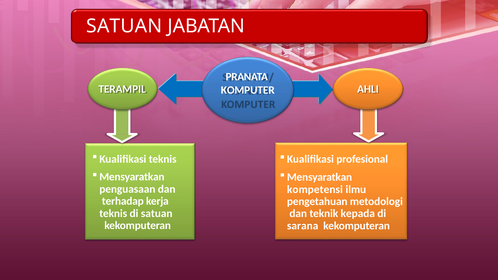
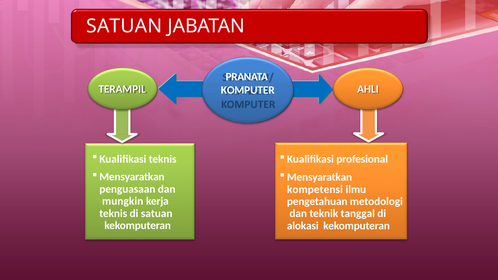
terhadap: terhadap -> mungkin (123, 201)
kepada: kepada -> tanggal (358, 214)
sarana: sarana -> alokasi (303, 226)
